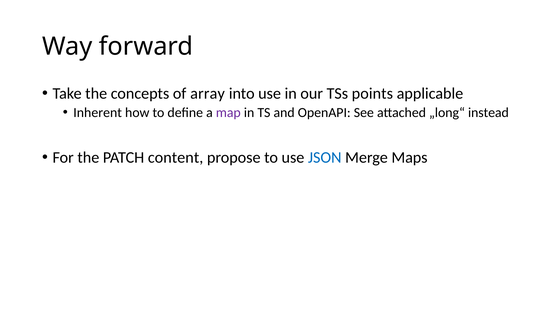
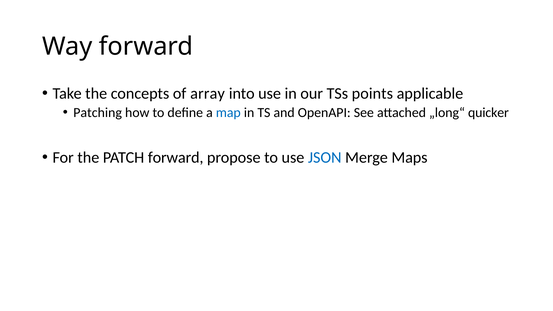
Inherent: Inherent -> Patching (98, 113)
map colour: purple -> blue (228, 113)
instead: instead -> quicker (488, 113)
PATCH content: content -> forward (176, 158)
